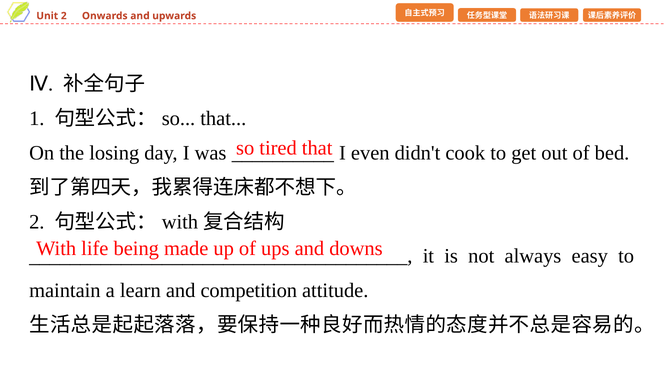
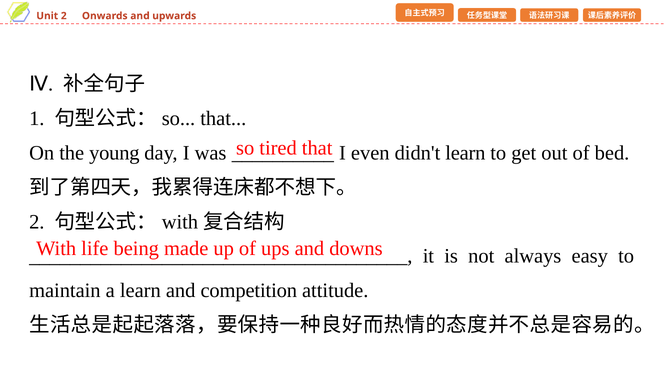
losing: losing -> young (114, 153)
didn't cook: cook -> learn (465, 153)
